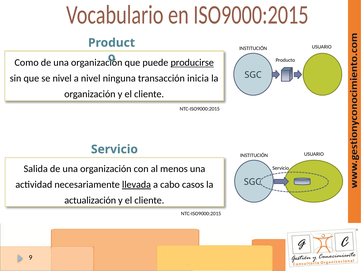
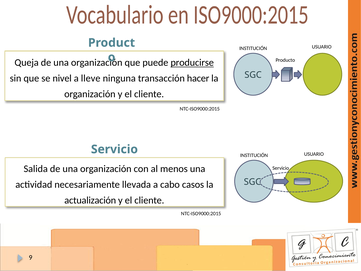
Como: Como -> Queja (27, 63)
a nivel: nivel -> lleve (91, 78)
inicia: inicia -> hacer (198, 78)
llevada underline: present -> none (136, 184)
